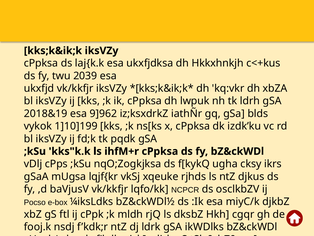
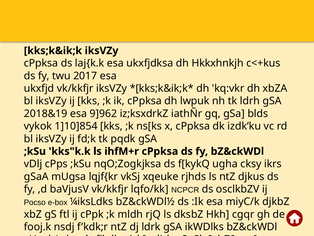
2039: 2039 -> 2017 (85, 76)
1]10]199: 1]10]199 -> 1]10]854 (76, 126)
